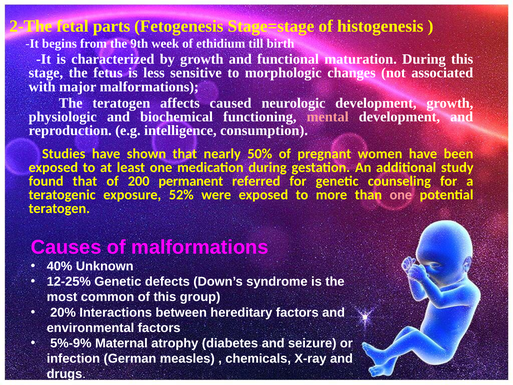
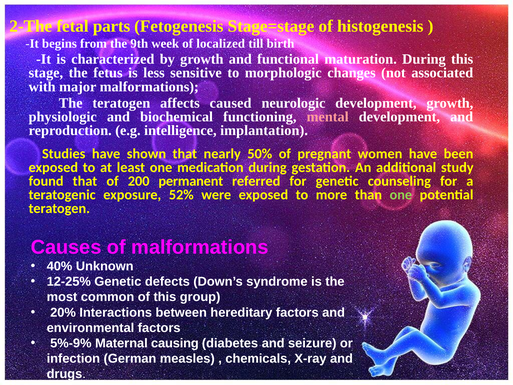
ethidium: ethidium -> localized (221, 43)
consumption: consumption -> implantation (264, 131)
one colour: pink -> light green (401, 195)
atrophy: atrophy -> causing (175, 343)
